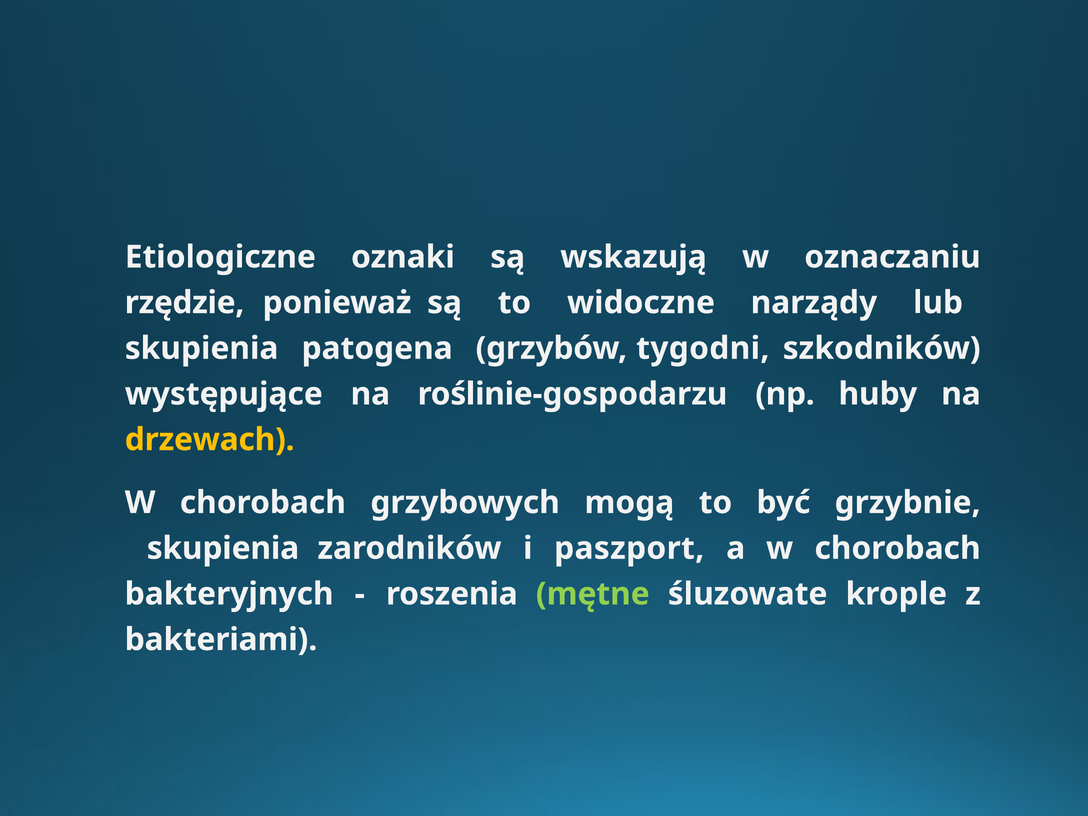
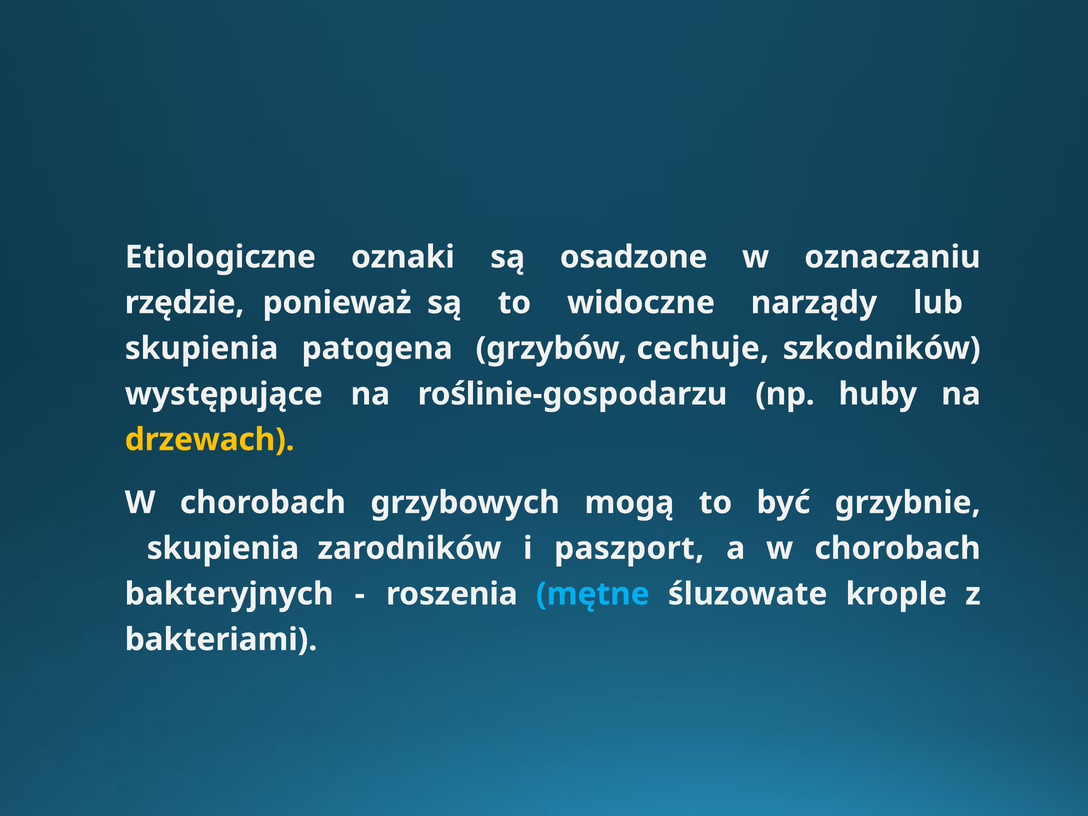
wskazują: wskazują -> osadzone (634, 257)
tygodni: tygodni -> cechuje (703, 348)
mętne colour: light green -> light blue (593, 594)
